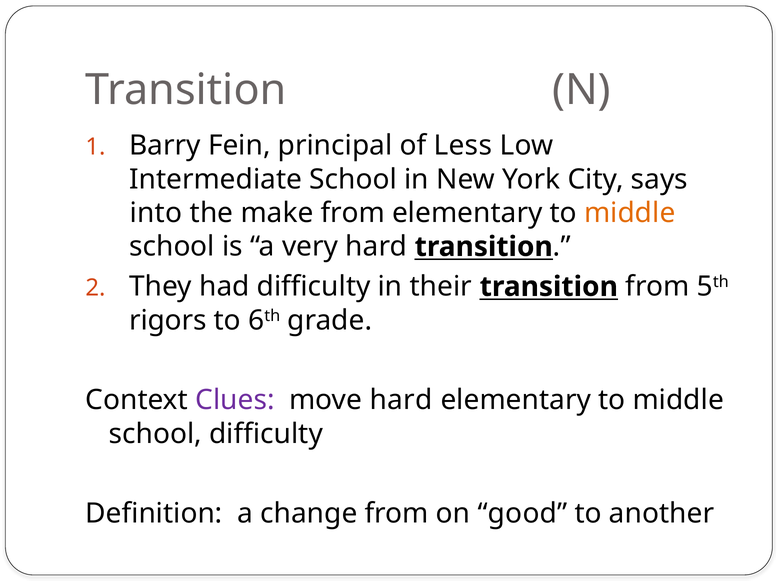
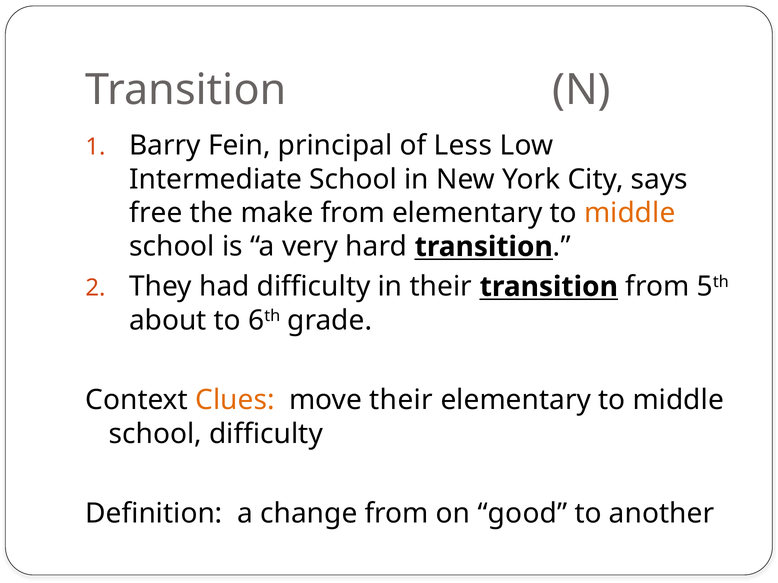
into: into -> free (156, 213)
rigors: rigors -> about (168, 321)
Clues colour: purple -> orange (235, 401)
move hard: hard -> their (401, 401)
